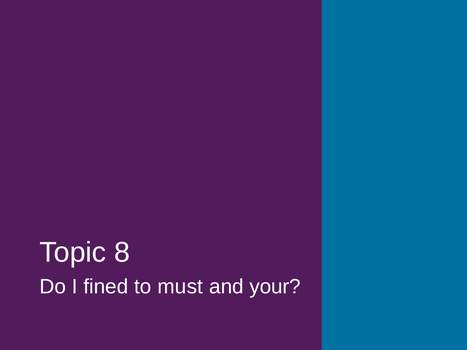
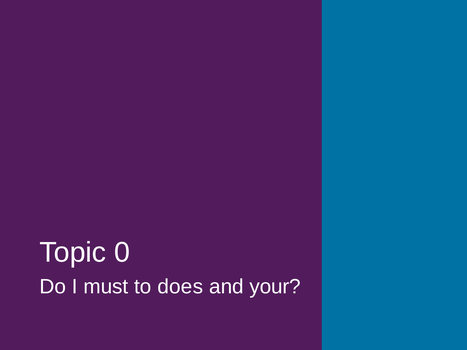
8: 8 -> 0 (122, 253)
fined: fined -> must (106, 287)
must: must -> does (180, 287)
